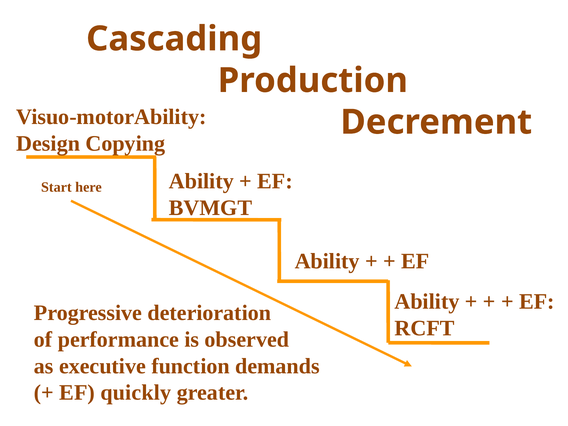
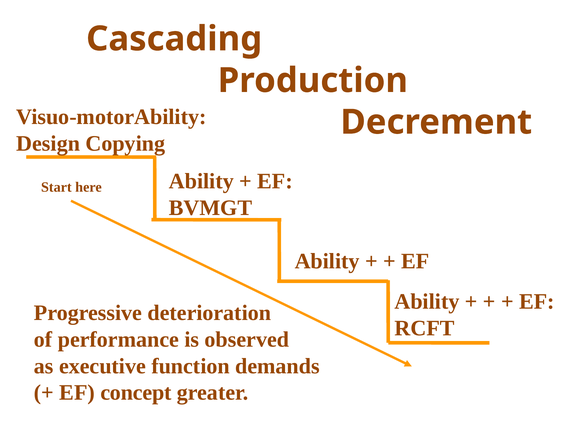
quickly: quickly -> concept (136, 393)
